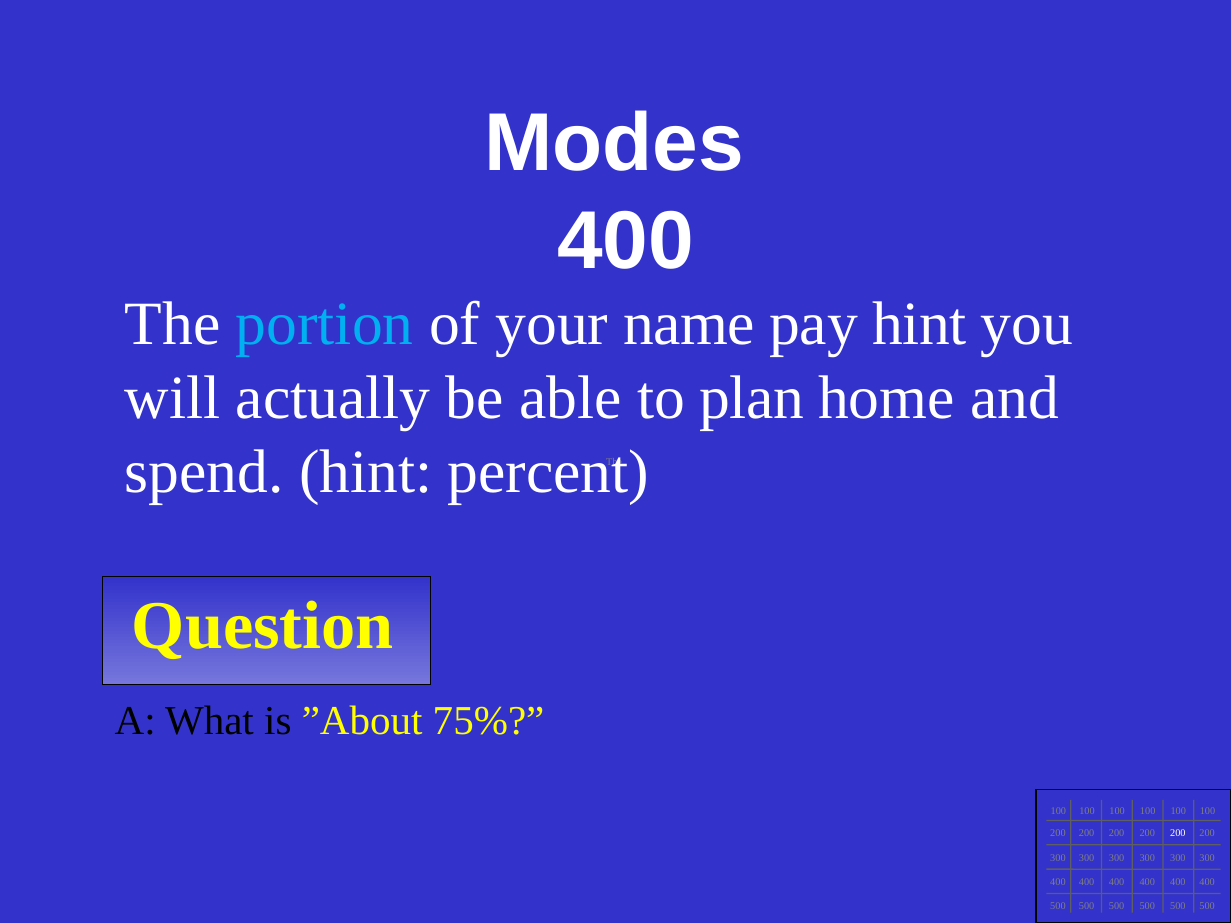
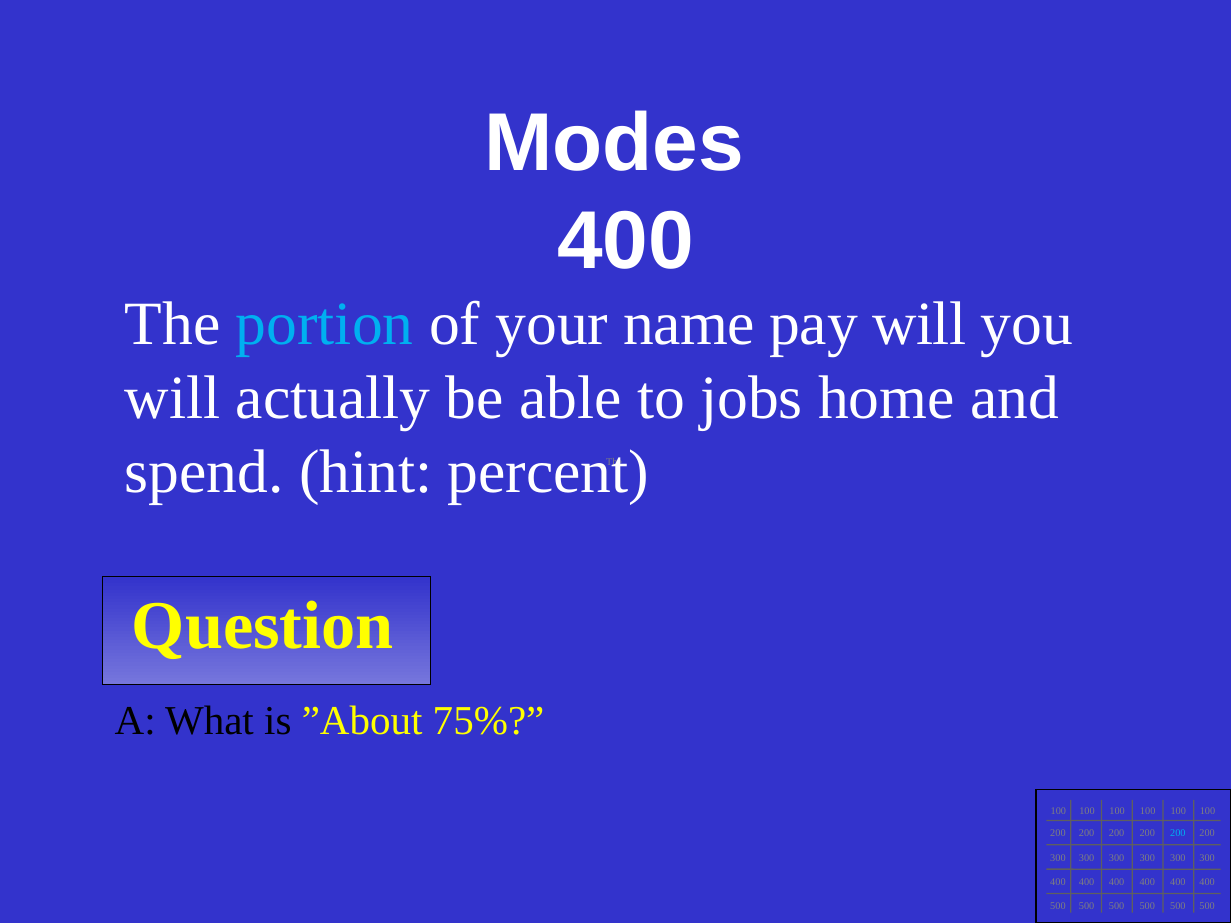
pay hint: hint -> will (920, 324)
plan: plan -> jobs (752, 398)
200 colour: white -> light blue (1178, 833)
